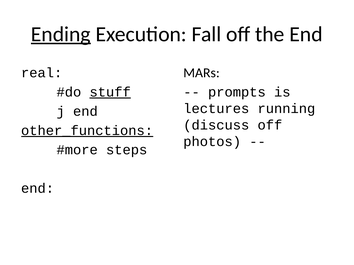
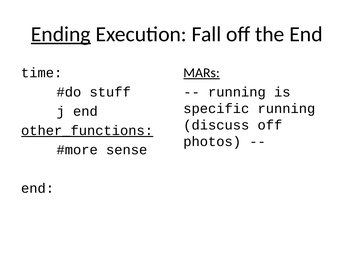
MARs underline: none -> present (202, 73)
real: real -> time (42, 73)
stuff underline: present -> none (110, 92)
prompts: prompts -> running (237, 92)
lectures: lectures -> specific (216, 109)
steps: steps -> sense (127, 150)
